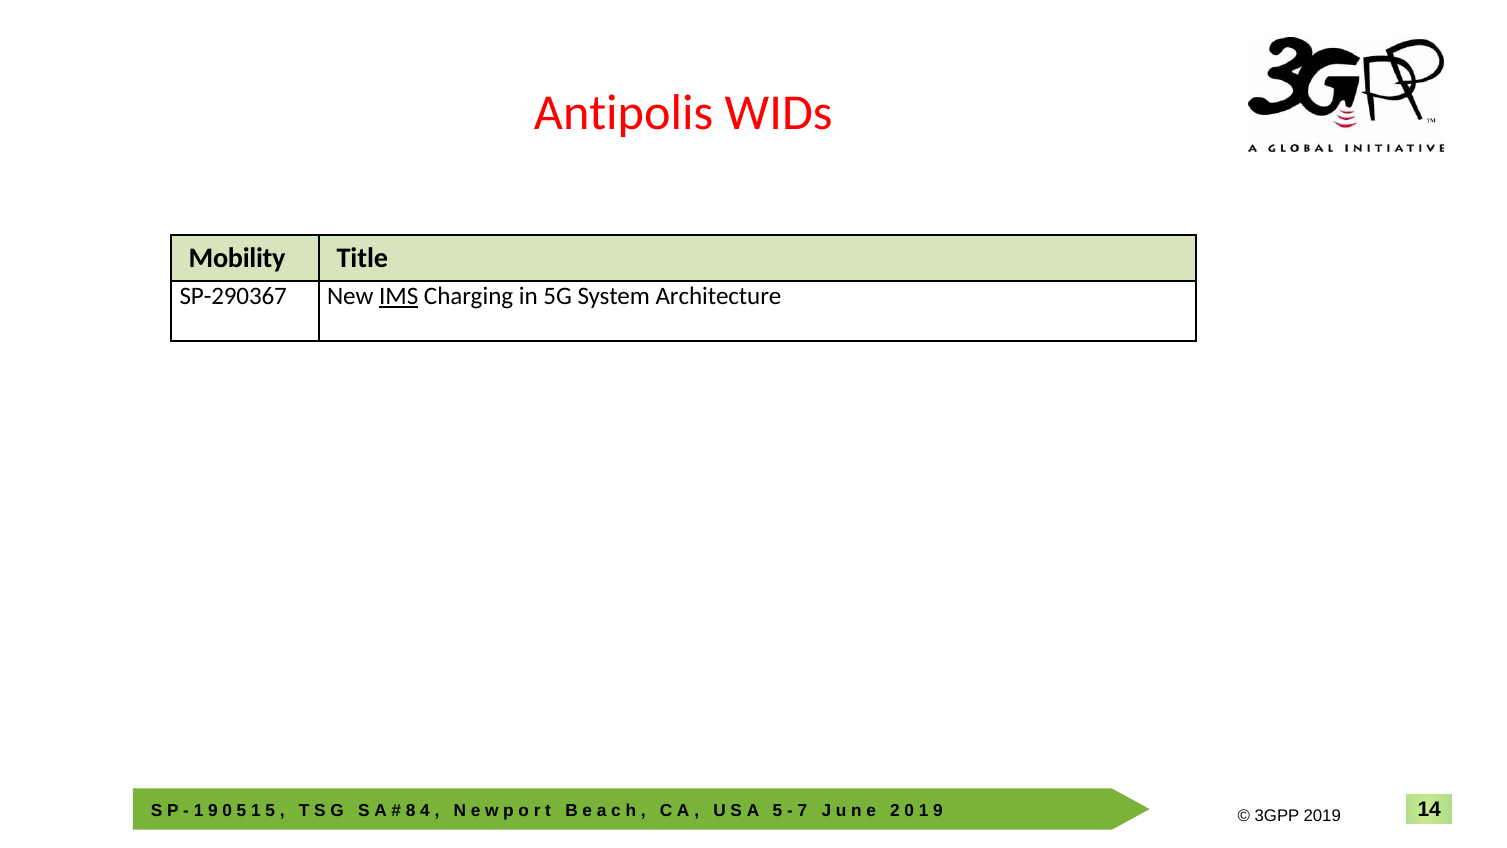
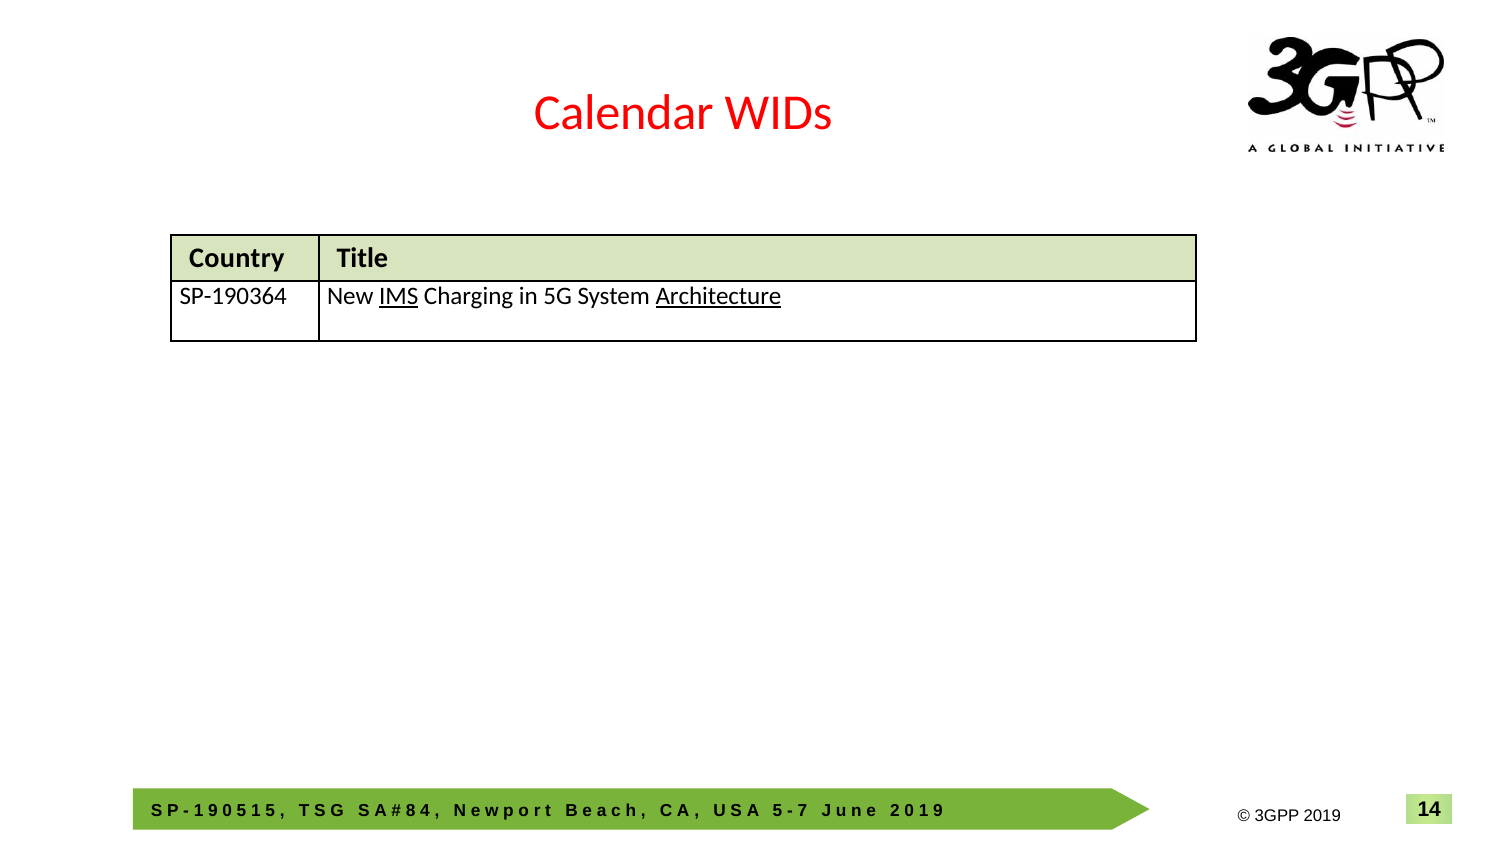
Antipolis: Antipolis -> Calendar (624, 113)
Mobility: Mobility -> Country (237, 258)
SP-290367: SP-290367 -> SP-190364 (233, 296)
Architecture underline: none -> present (718, 296)
